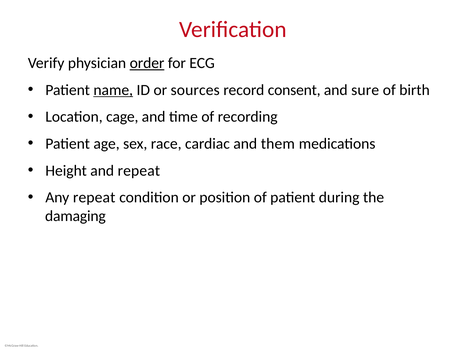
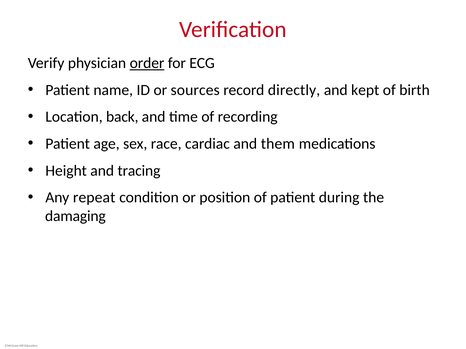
name underline: present -> none (113, 90)
consent: consent -> directly (294, 90)
sure: sure -> kept (365, 90)
cage: cage -> back (122, 117)
and repeat: repeat -> tracing (139, 171)
